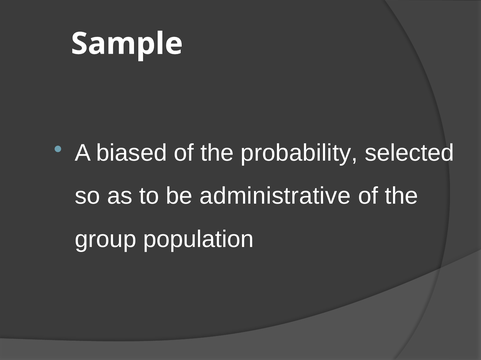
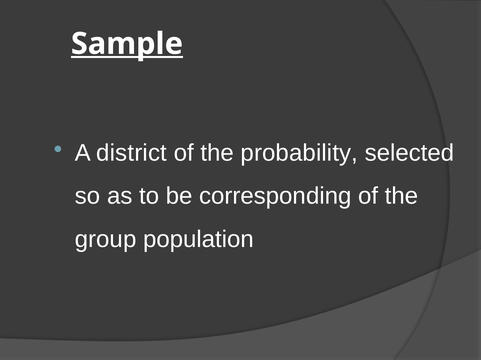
Sample underline: none -> present (127, 44)
biased: biased -> district (132, 153)
administrative: administrative -> corresponding (275, 196)
